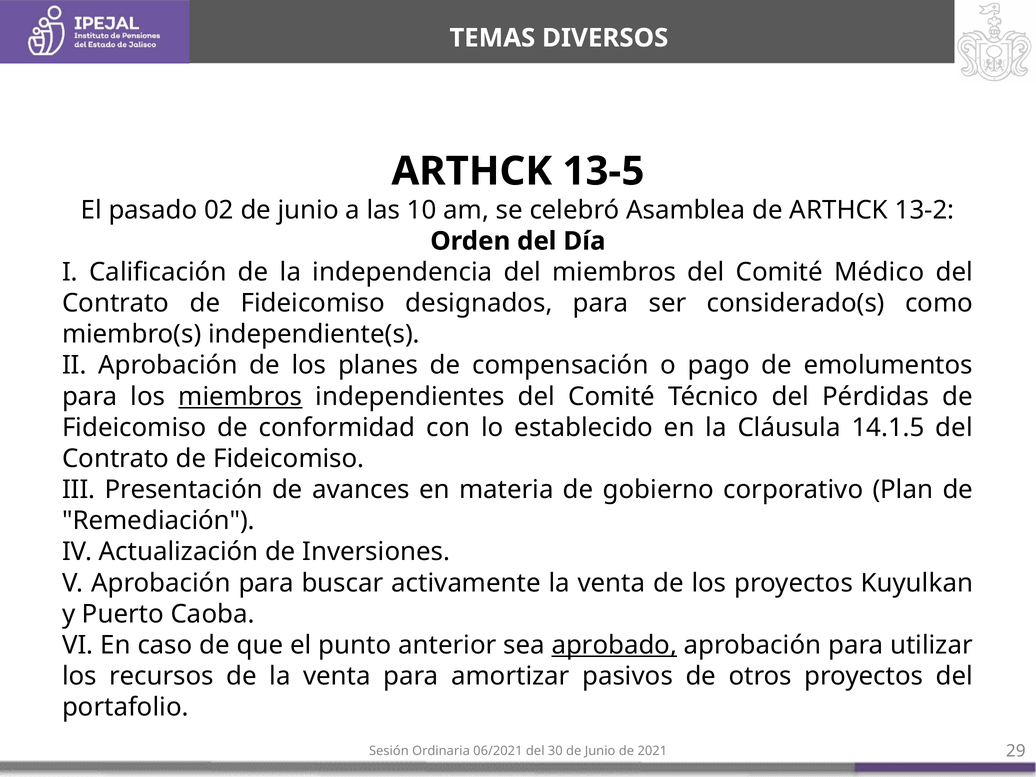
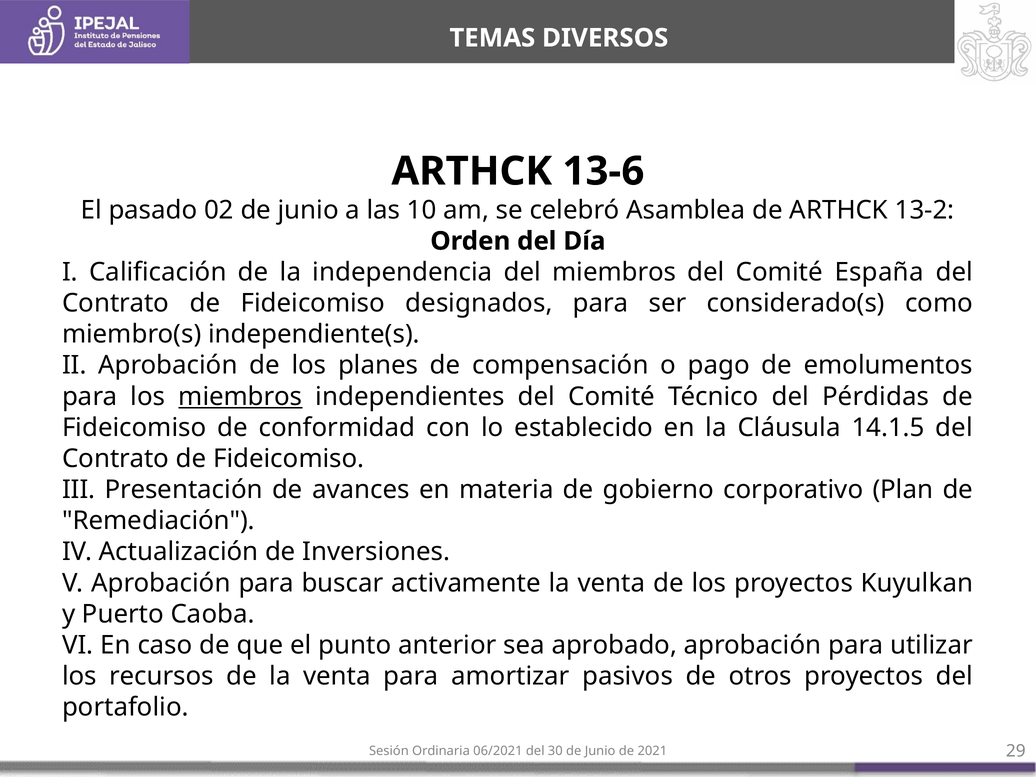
13-5: 13-5 -> 13-6 (603, 171)
Médico: Médico -> España (879, 272)
aprobado underline: present -> none (614, 645)
